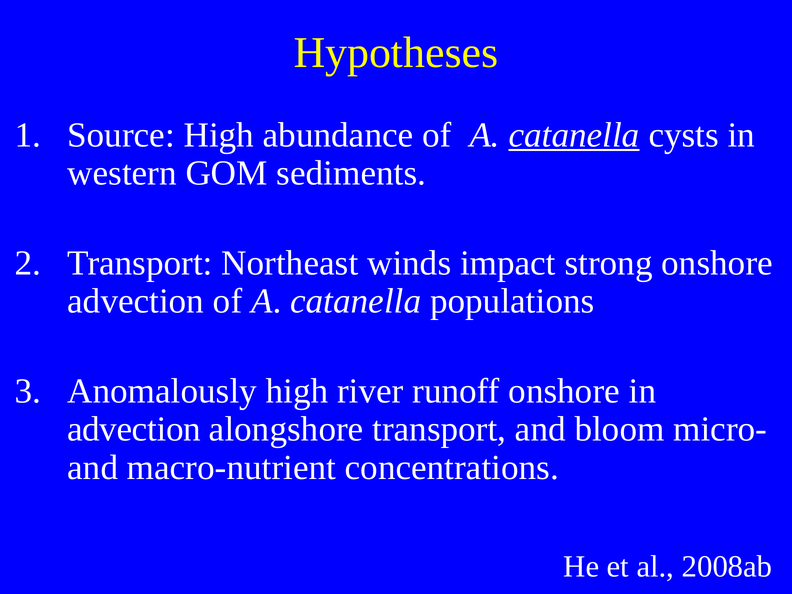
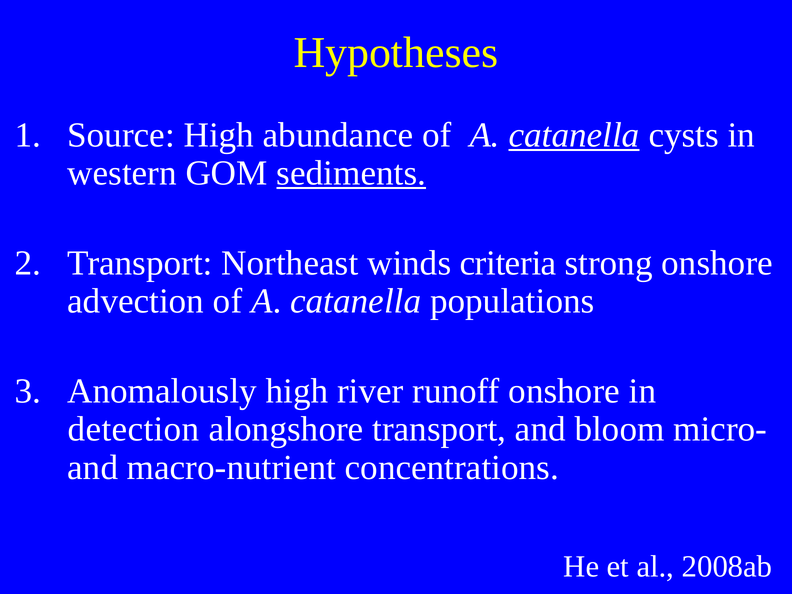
sediments underline: none -> present (351, 173)
impact: impact -> criteria (508, 263)
advection: advection -> detection (134, 429)
